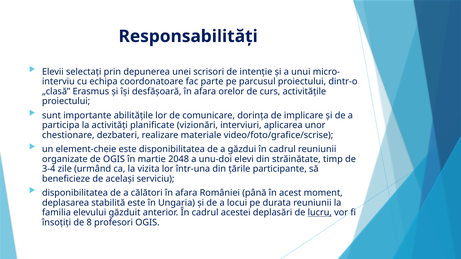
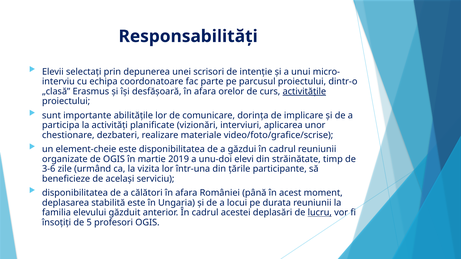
activitățile underline: none -> present (304, 92)
2048: 2048 -> 2019 (179, 159)
3-4: 3-4 -> 3-6 (49, 169)
8: 8 -> 5 (89, 223)
